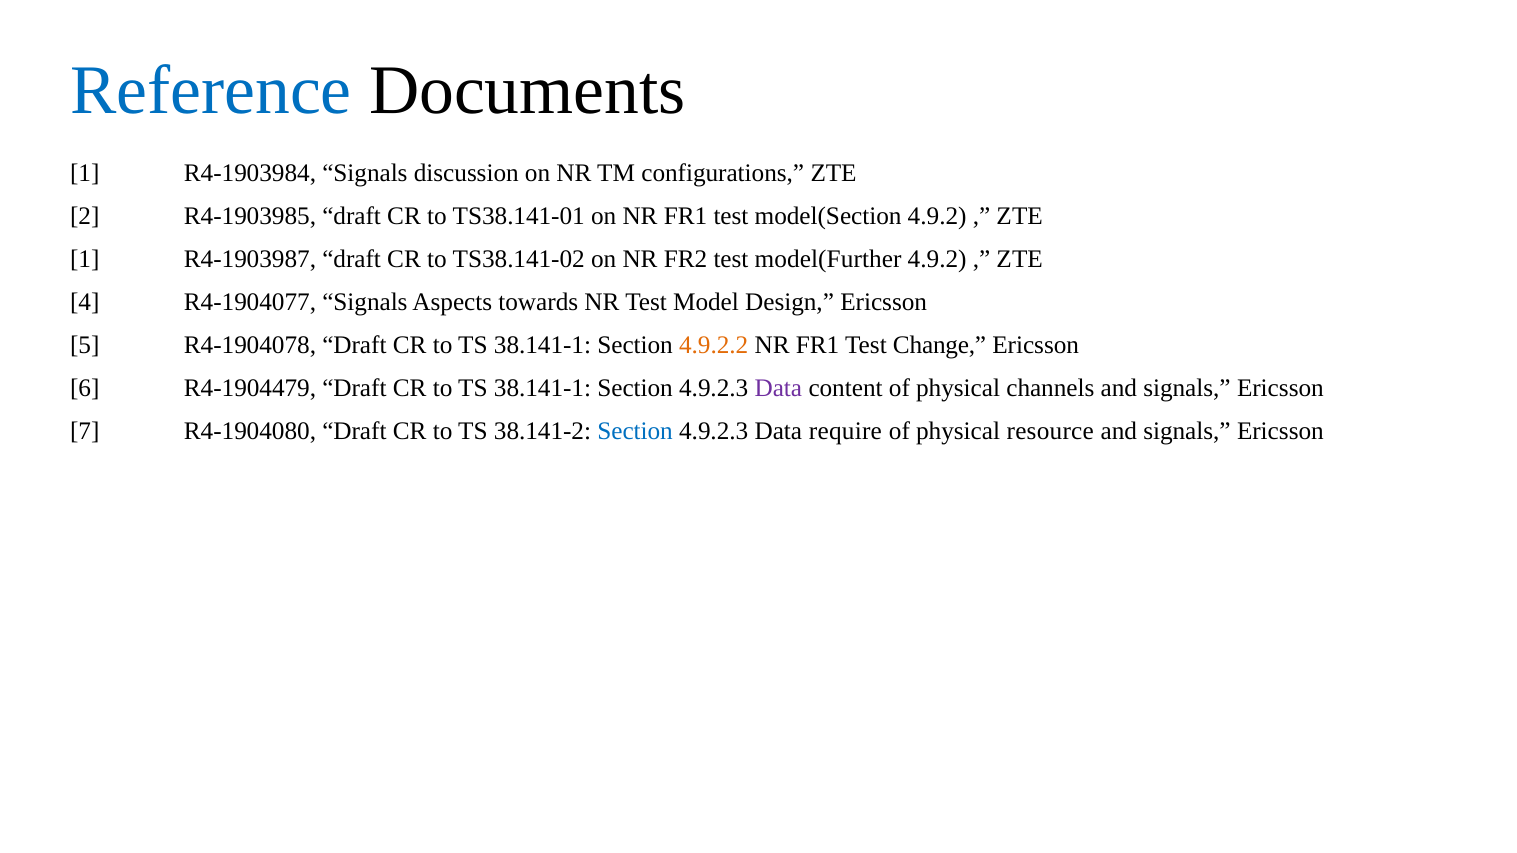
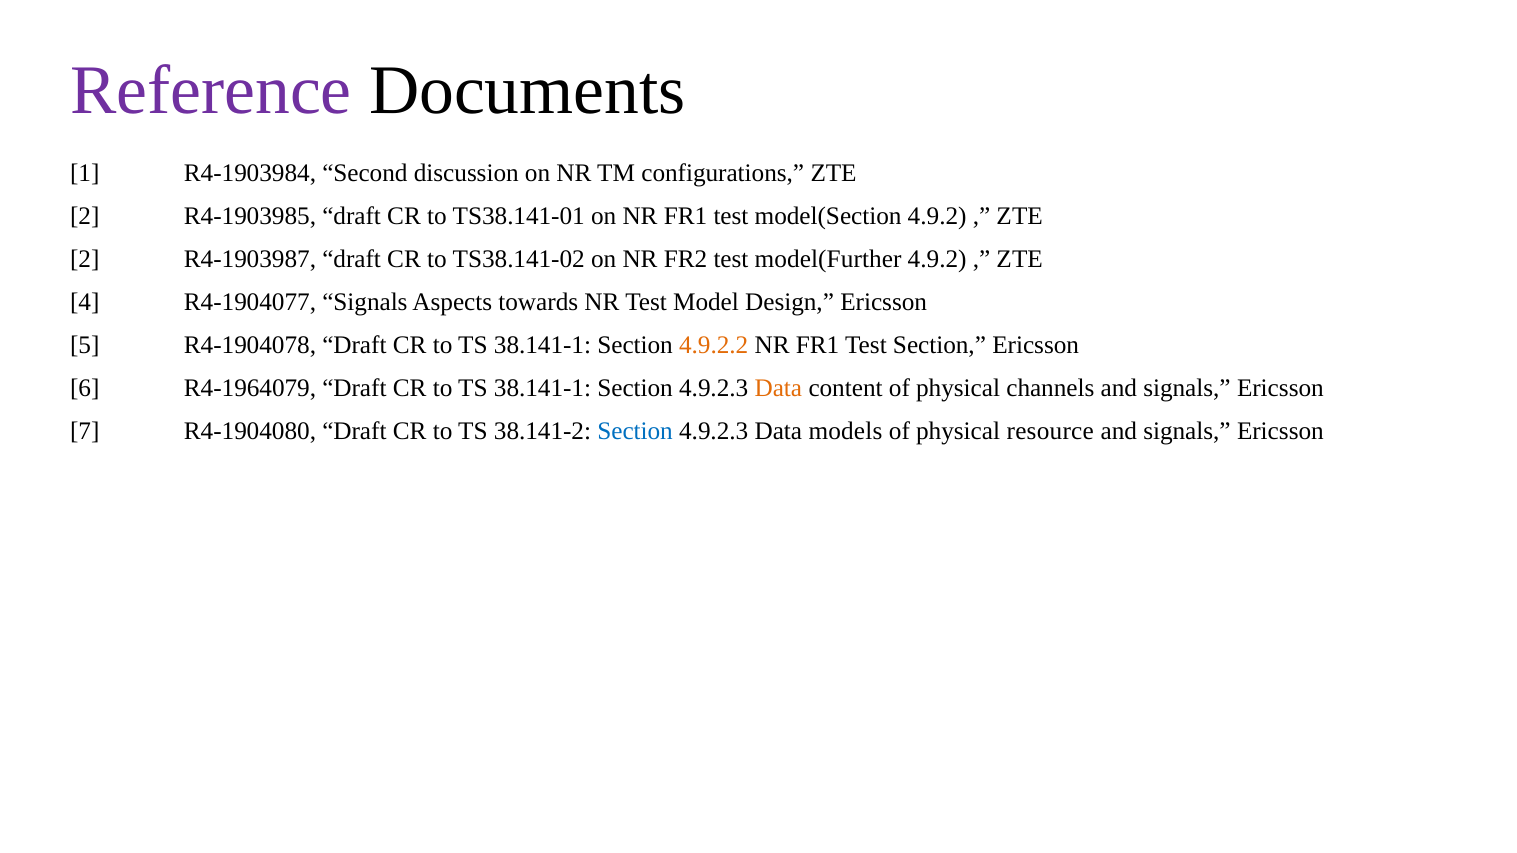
Reference colour: blue -> purple (211, 91)
R4-1903984 Signals: Signals -> Second (365, 173)
1: 1 -> 2 (85, 259)
Test Change: Change -> Section (939, 345)
R4-1904479: R4-1904479 -> R4-1964079 (250, 388)
Data colour: purple -> orange (778, 388)
require: require -> models (845, 431)
